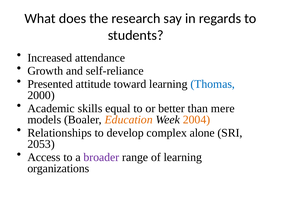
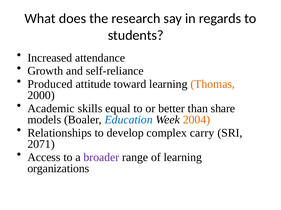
Presented: Presented -> Produced (50, 84)
Thomas colour: blue -> orange (213, 84)
mere: mere -> share (223, 109)
Education colour: orange -> blue (129, 120)
alone: alone -> carry (202, 133)
2053: 2053 -> 2071 (41, 145)
